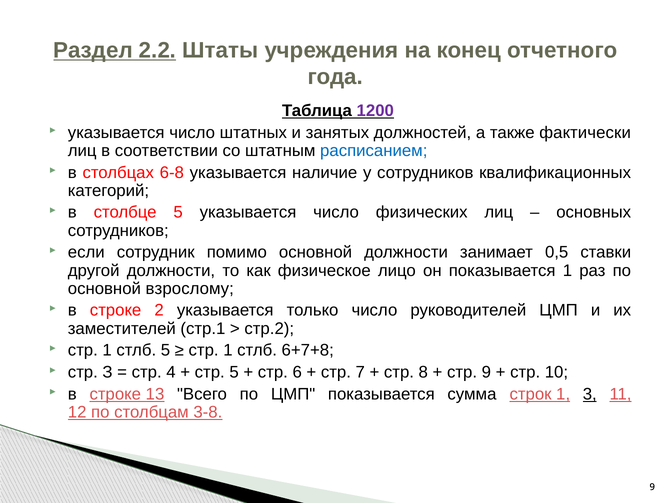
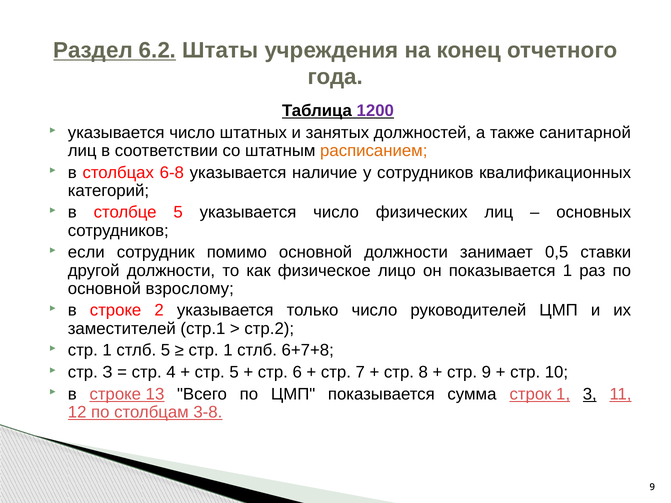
2.2: 2.2 -> 6.2 (158, 50)
фактически: фактически -> санитарной (585, 133)
расписанием colour: blue -> orange (374, 151)
